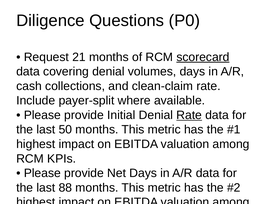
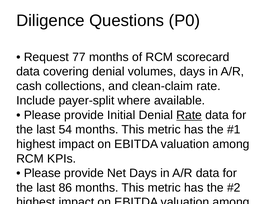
21: 21 -> 77 (79, 57)
scorecard underline: present -> none (203, 57)
50: 50 -> 54 (65, 130)
88: 88 -> 86 (65, 188)
